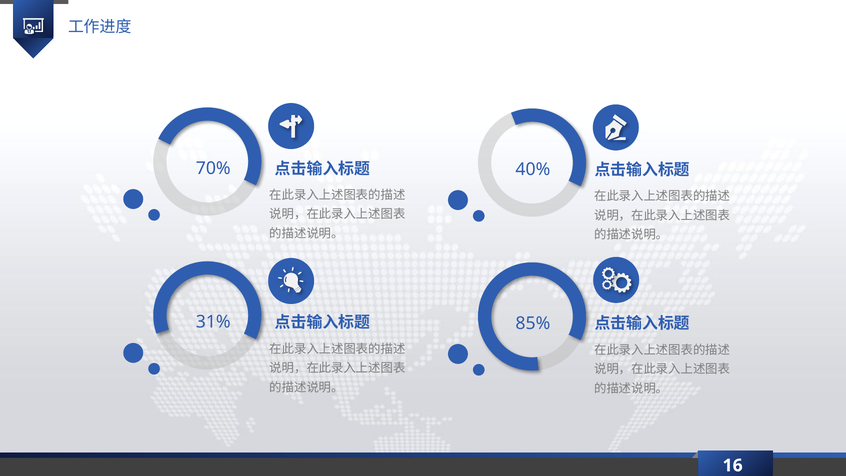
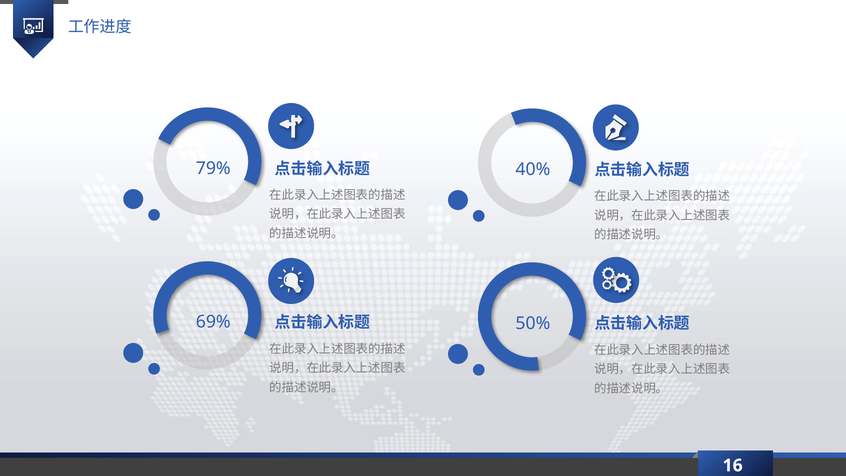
70%: 70% -> 79% (213, 168)
31%: 31% -> 69% (213, 322)
85%: 85% -> 50% (533, 323)
